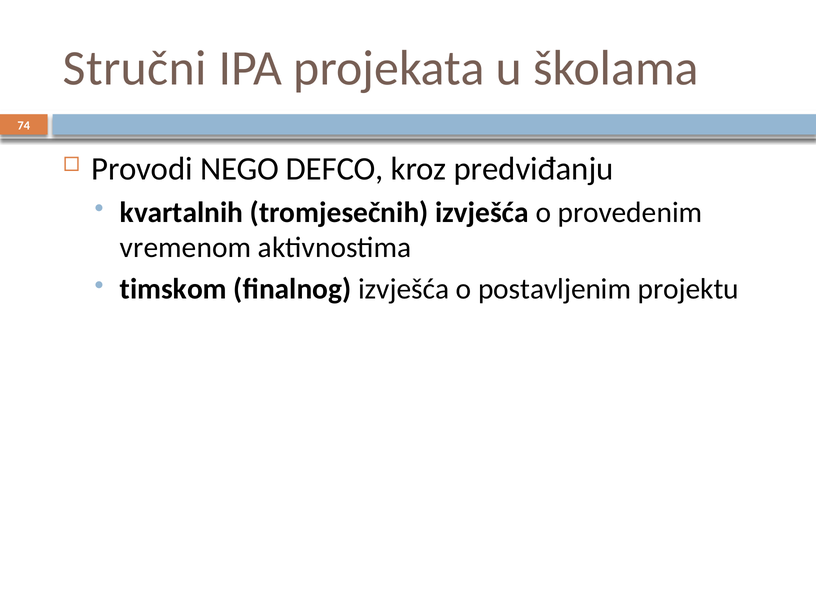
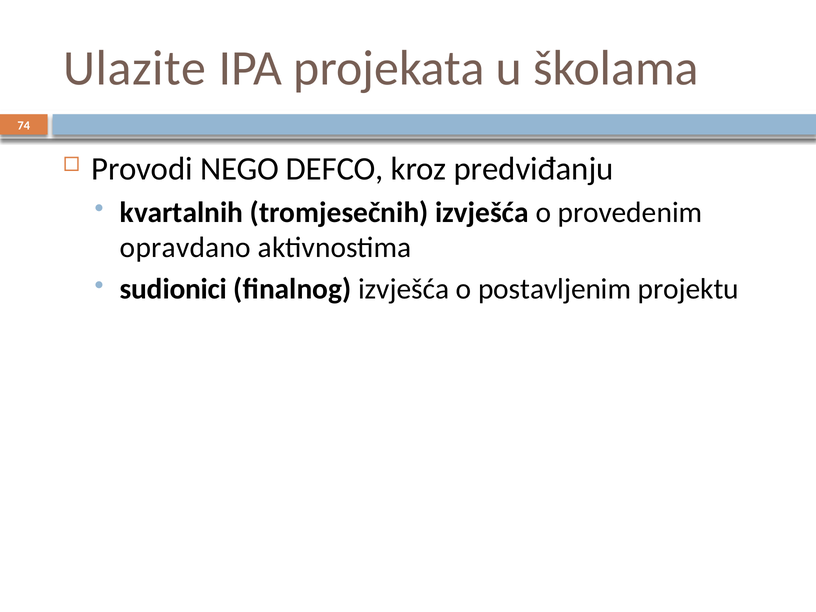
Stručni: Stručni -> Ulazite (135, 68)
vremenom: vremenom -> opravdano (185, 248)
timskom: timskom -> sudionici (173, 289)
